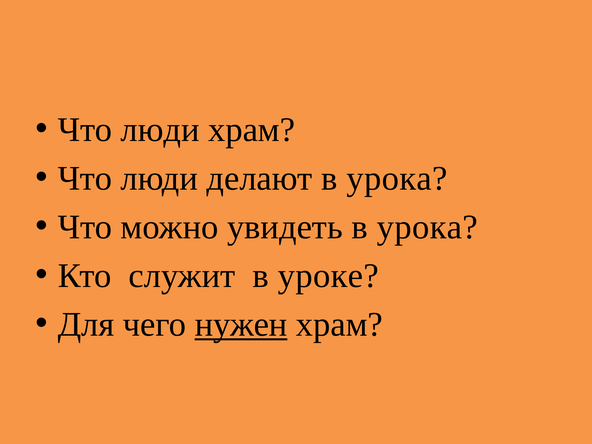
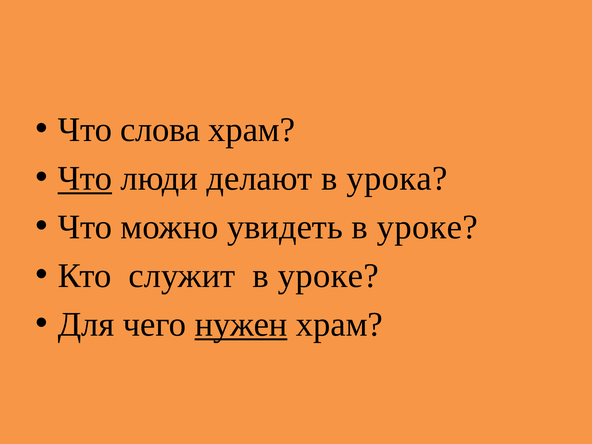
люди: люди -> слова (160, 130)
Что underline: none -> present (85, 178)
увидеть в урока: урока -> уроке (427, 227)
